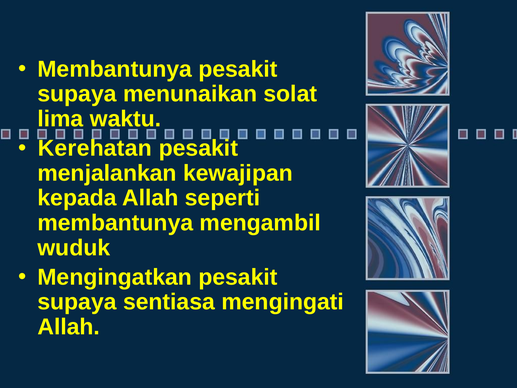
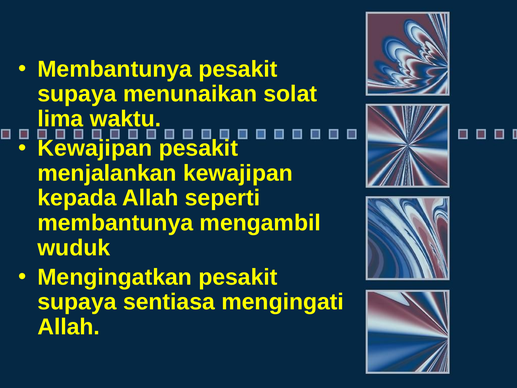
Kerehatan: Kerehatan -> Kewajipan (95, 148)
